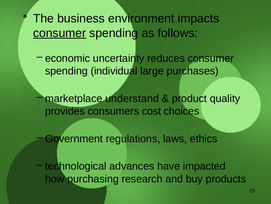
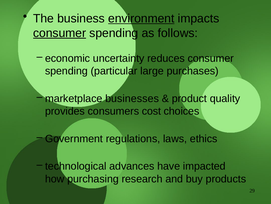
environment underline: none -> present (141, 18)
individual: individual -> particular (114, 71)
understand: understand -> businesses (132, 98)
